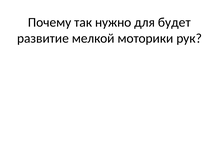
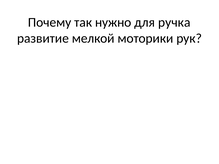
будет: будет -> ручка (174, 22)
